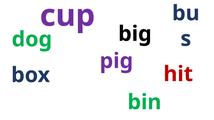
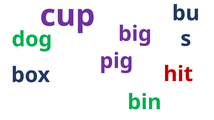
big colour: black -> purple (135, 34)
